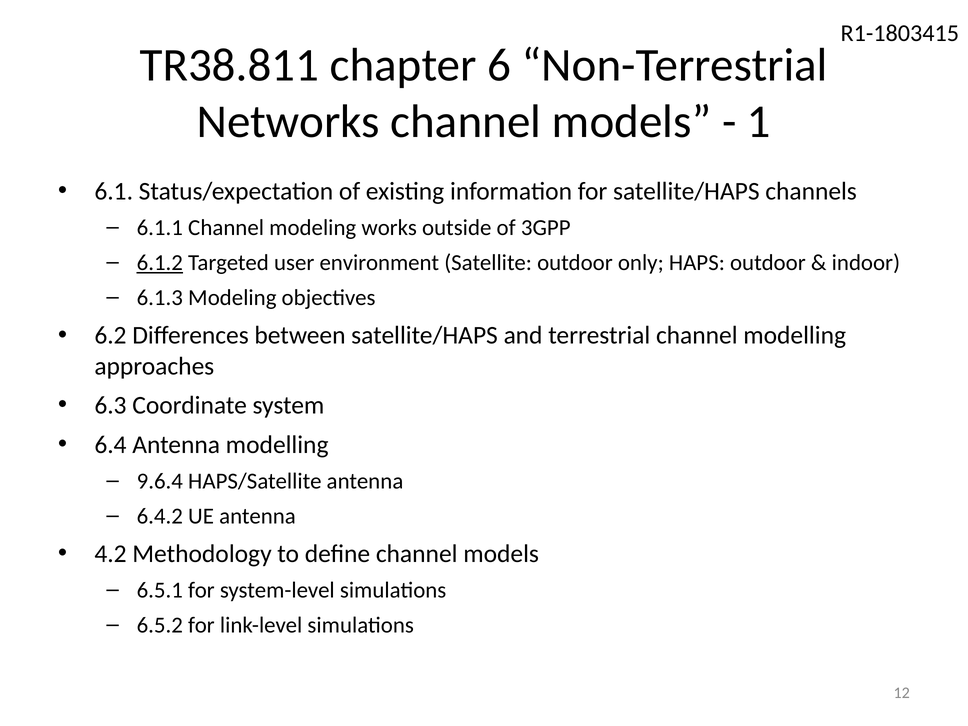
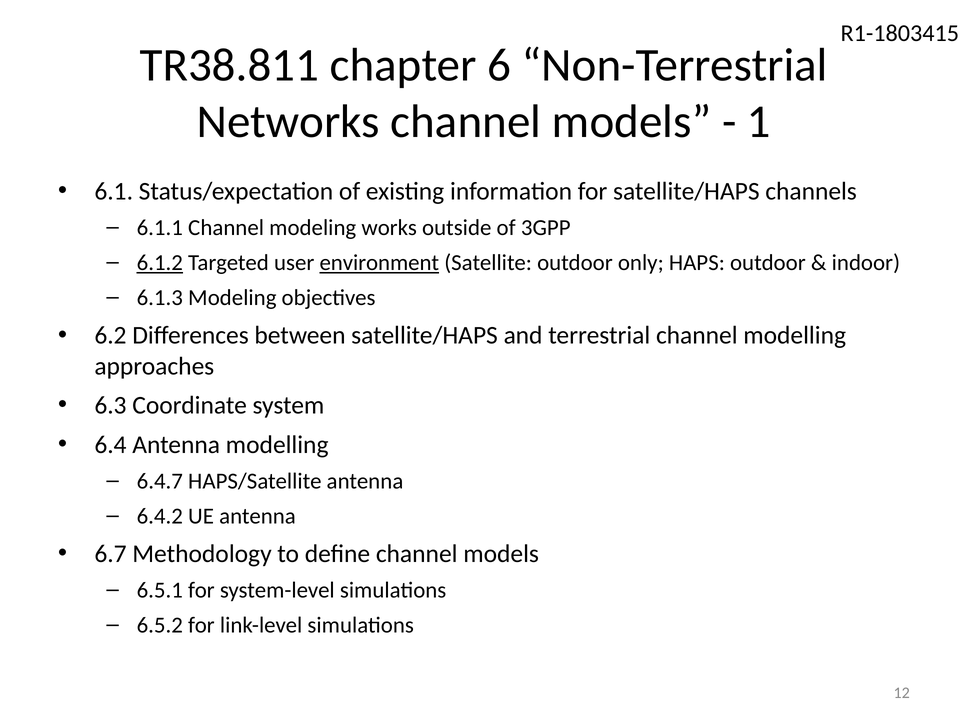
environment underline: none -> present (379, 263)
9.6.4: 9.6.4 -> 6.4.7 (160, 481)
4.2: 4.2 -> 6.7 (110, 554)
